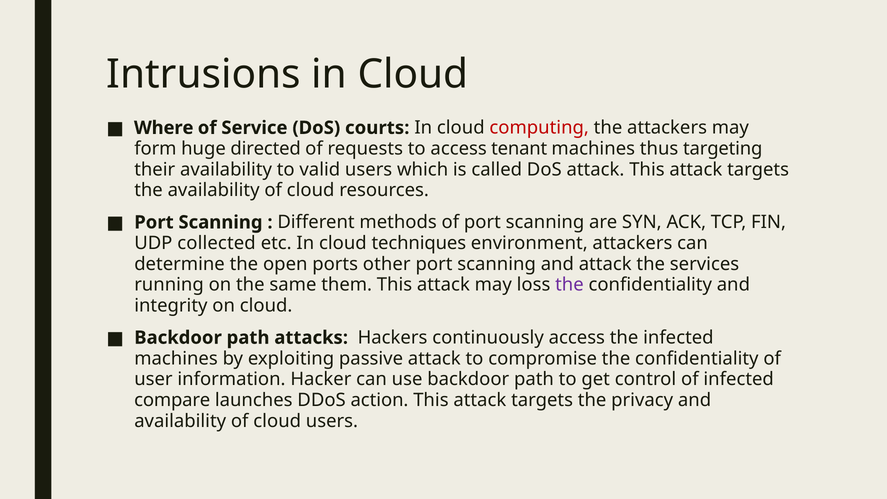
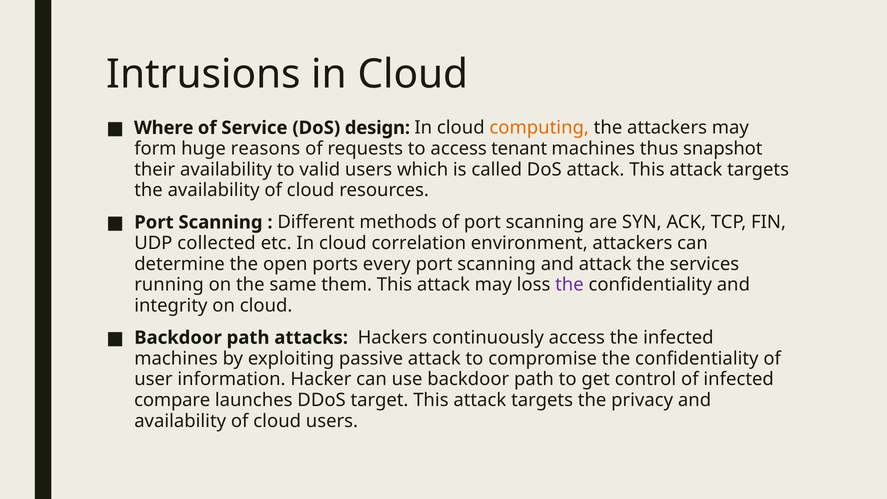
courts: courts -> design (377, 128)
computing colour: red -> orange (539, 128)
directed: directed -> reasons (265, 149)
targeting: targeting -> snapshot (723, 149)
techniques: techniques -> correlation (419, 243)
other: other -> every (387, 264)
action: action -> target (379, 400)
